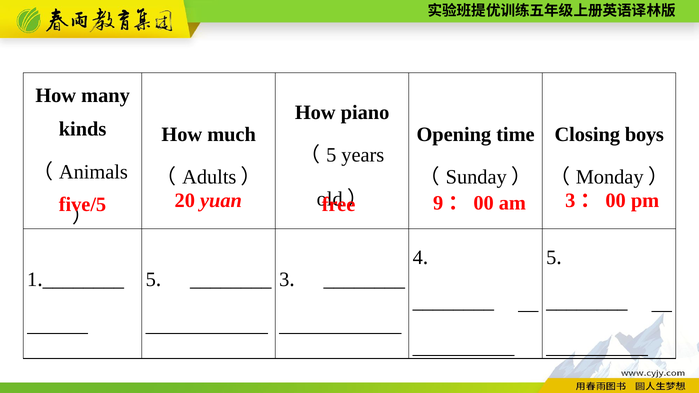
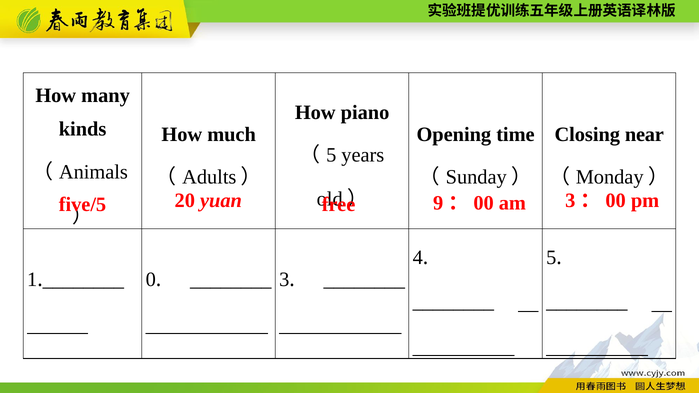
boys: boys -> near (644, 134)
5: 5 -> 0 (151, 280)
